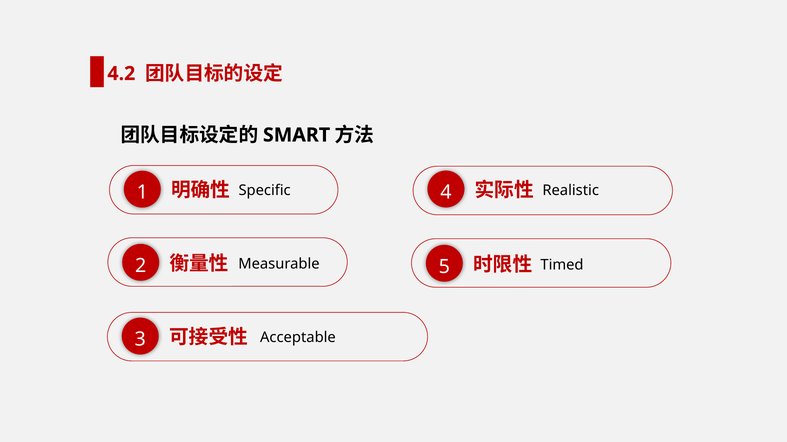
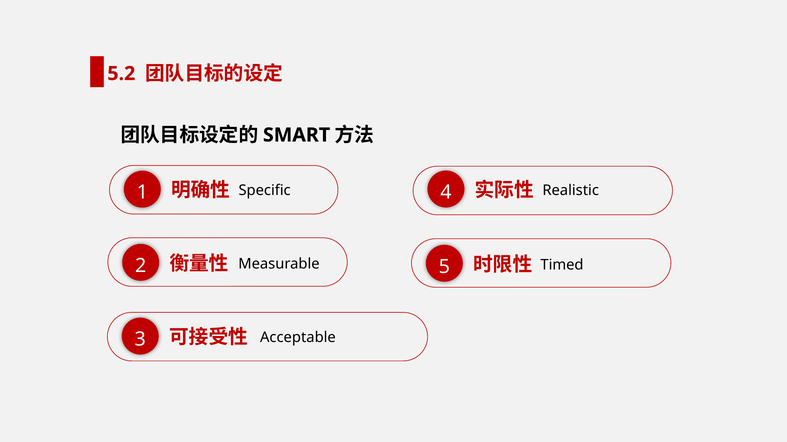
4.2: 4.2 -> 5.2 (121, 74)
